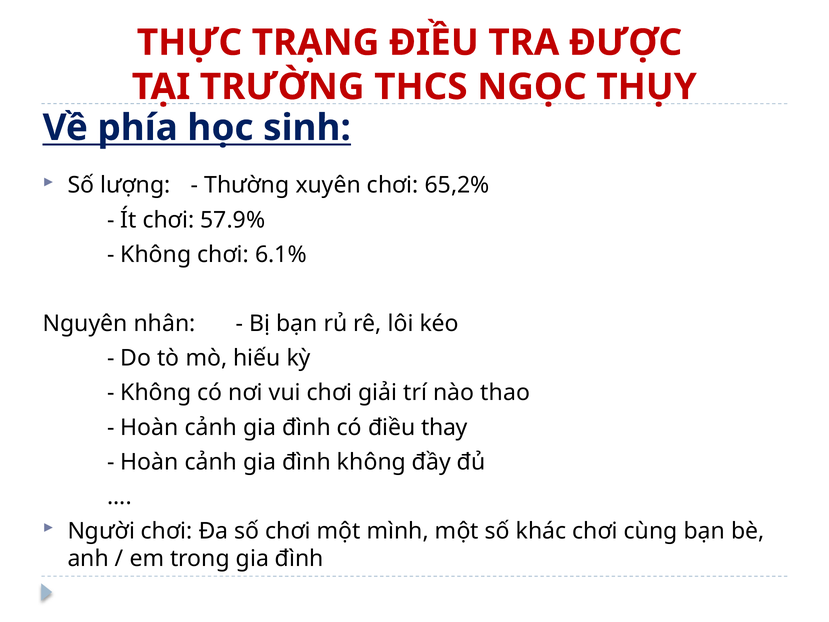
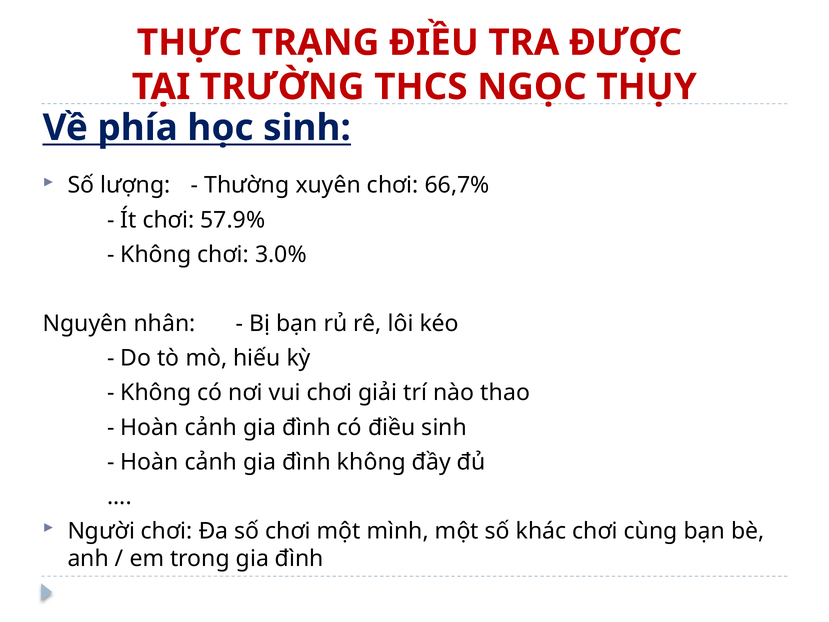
65,2%: 65,2% -> 66,7% (457, 185)
6.1%: 6.1% -> 3.0% (281, 254)
điều thay: thay -> sinh (444, 427)
